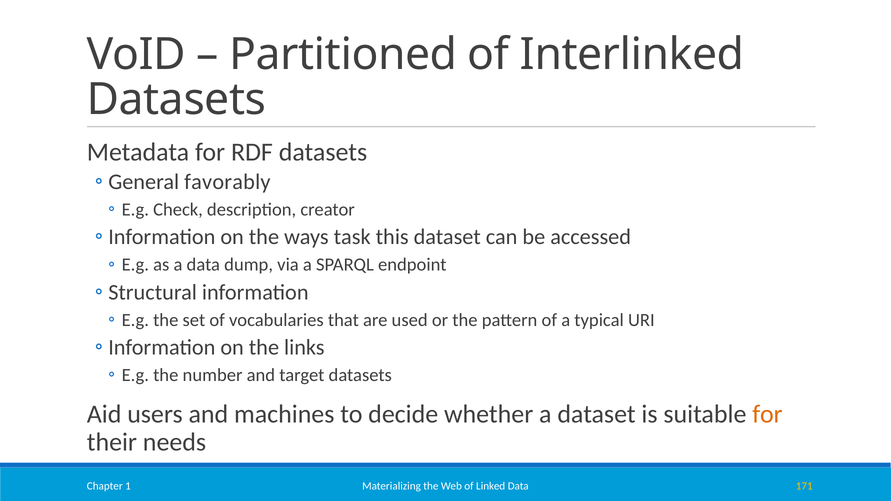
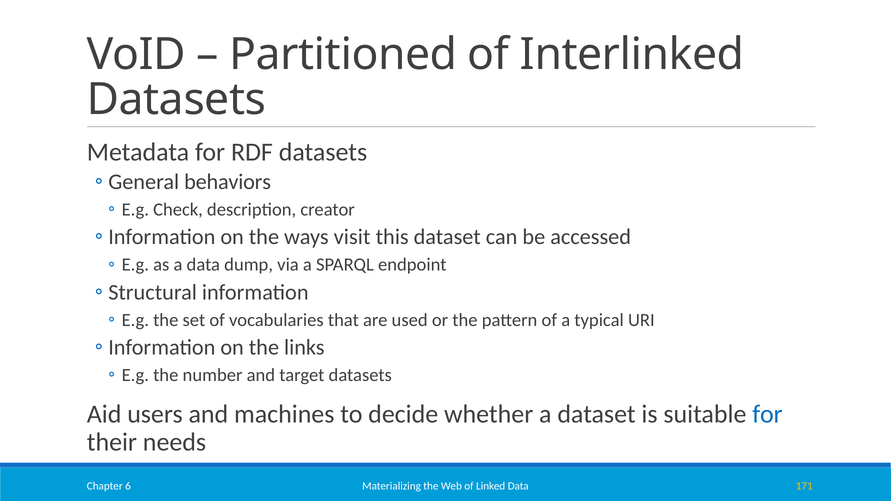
favorably: favorably -> behaviors (228, 182)
task: task -> visit (352, 237)
for colour: orange -> blue (767, 414)
1: 1 -> 6 (128, 486)
